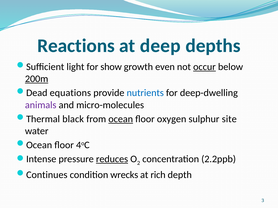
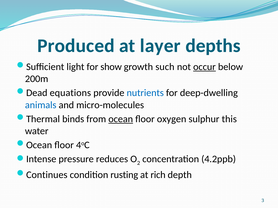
Reactions: Reactions -> Produced (76, 46)
deep: deep -> layer (160, 46)
even: even -> such (165, 67)
200m underline: present -> none (37, 79)
animals colour: purple -> blue (41, 105)
black: black -> binds (73, 119)
site: site -> this (229, 119)
reduces underline: present -> none (112, 159)
2.2ppb: 2.2ppb -> 4.2ppb (219, 159)
wrecks: wrecks -> rusting (124, 175)
